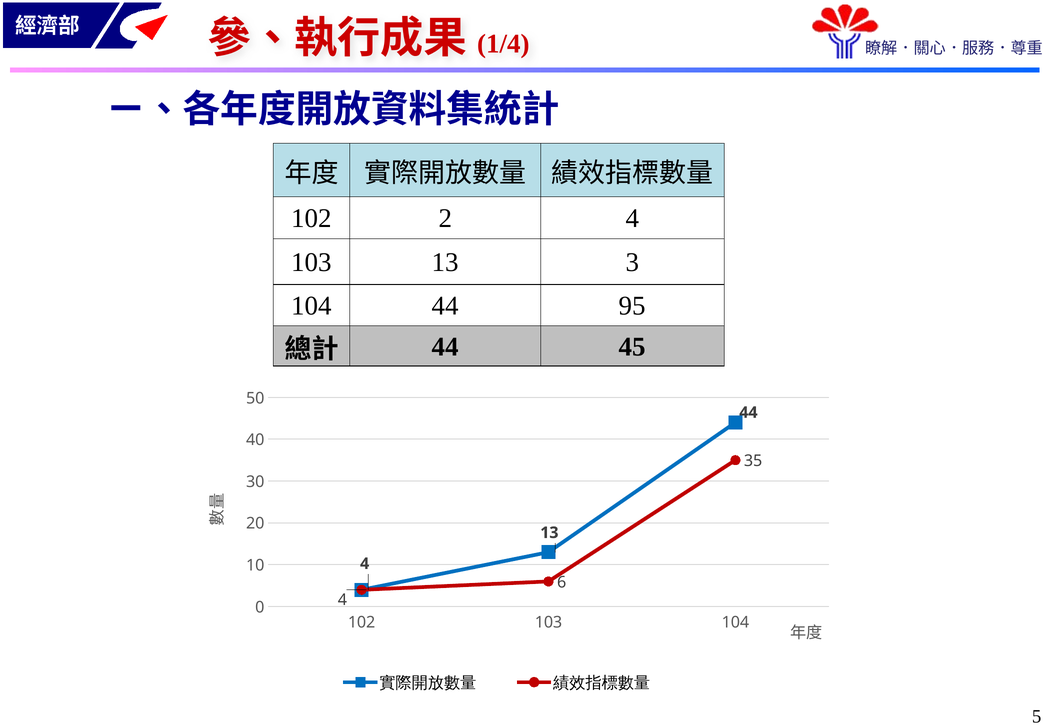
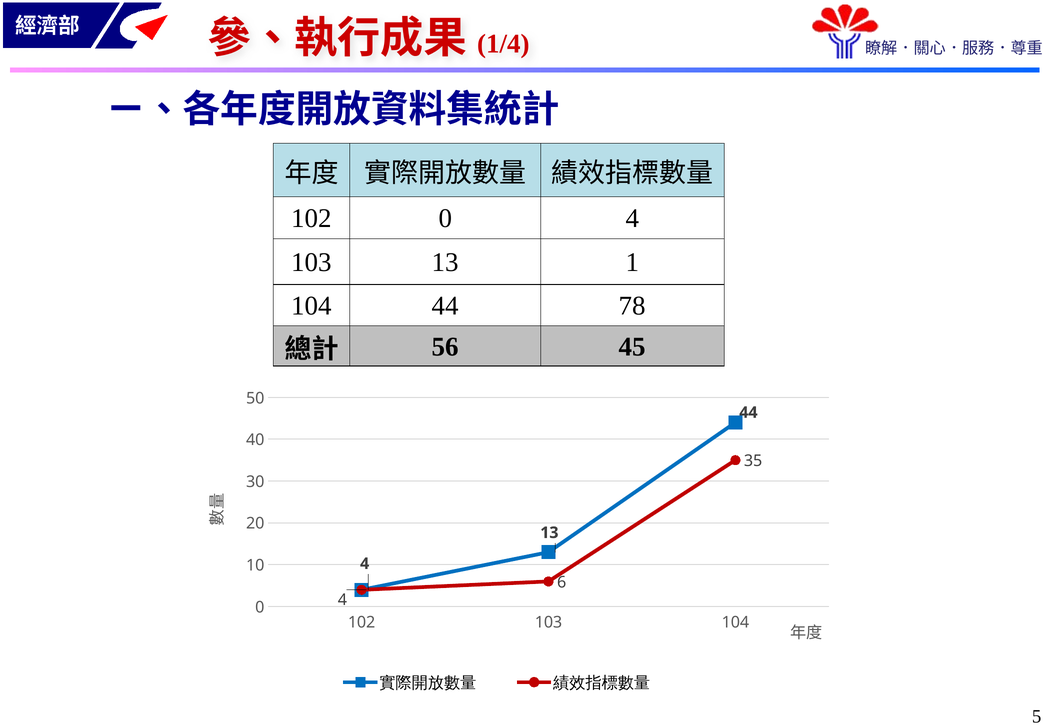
102 2: 2 -> 0 (445, 218)
3: 3 -> 1 (632, 262)
95: 95 -> 78 (632, 306)
44: 44 -> 56 (445, 346)
